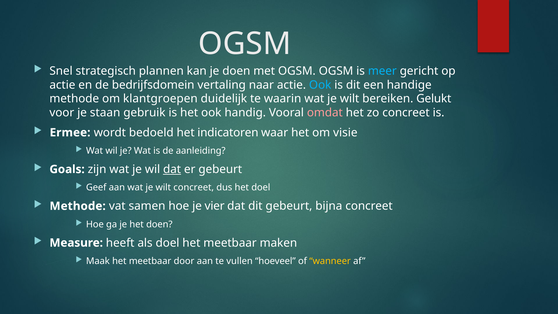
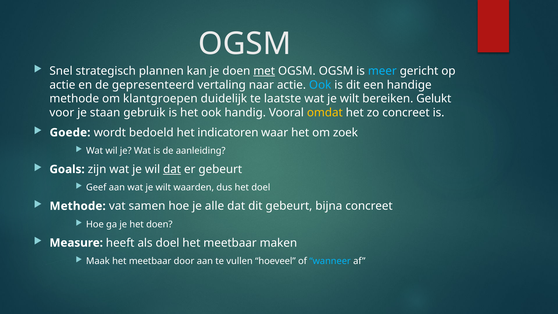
met underline: none -> present (264, 71)
bedrijfsdomein: bedrijfsdomein -> gepresenteerd (153, 85)
waarin: waarin -> laatste (283, 99)
omdat colour: pink -> yellow (325, 113)
Ermee: Ermee -> Goede (70, 133)
visie: visie -> zoek (345, 133)
wilt concreet: concreet -> waarden (194, 187)
vier: vier -> alle (215, 206)
wanneer colour: yellow -> light blue (330, 261)
